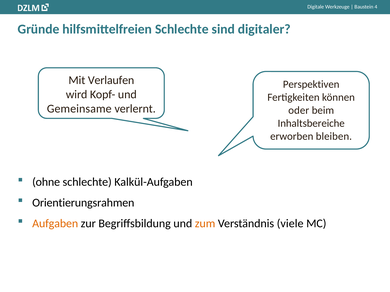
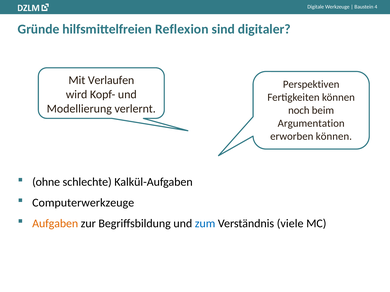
hilfsmittelfreien Schlechte: Schlechte -> Reflexion (182, 29)
Gemeinsame: Gemeinsame -> Modellierung (79, 109)
oder: oder -> noch (299, 111)
Inhaltsbereiche: Inhaltsbereiche -> Argumentation (311, 124)
erworben bleiben: bleiben -> können (334, 137)
Orientierungsrahmen: Orientierungsrahmen -> Computerwerkzeuge (83, 203)
zum colour: orange -> blue (205, 224)
